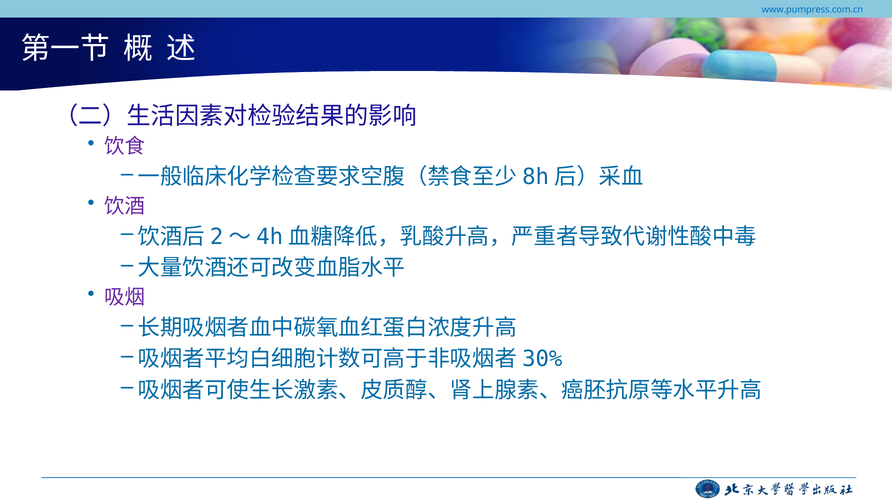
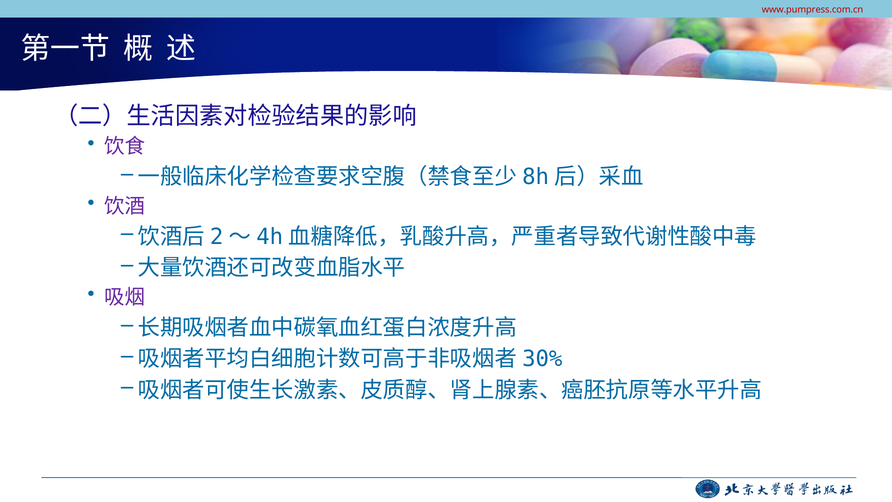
www.pumpress.com.cn colour: blue -> red (813, 10)
